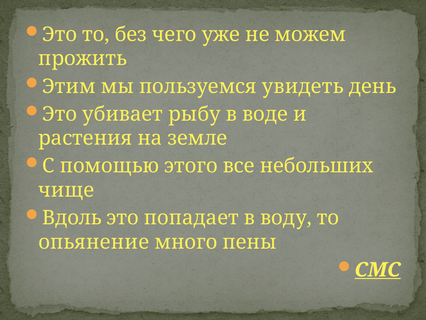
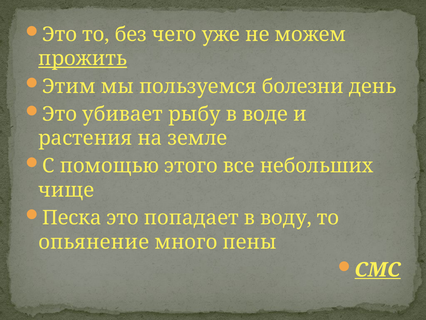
прожить underline: none -> present (83, 59)
увидеть: увидеть -> болезни (303, 86)
Вдоль: Вдоль -> Песка (72, 218)
